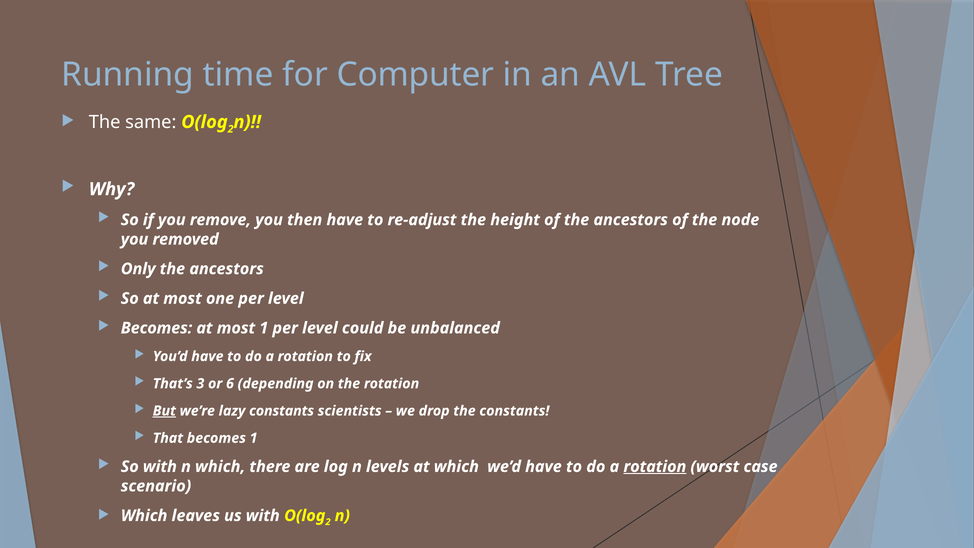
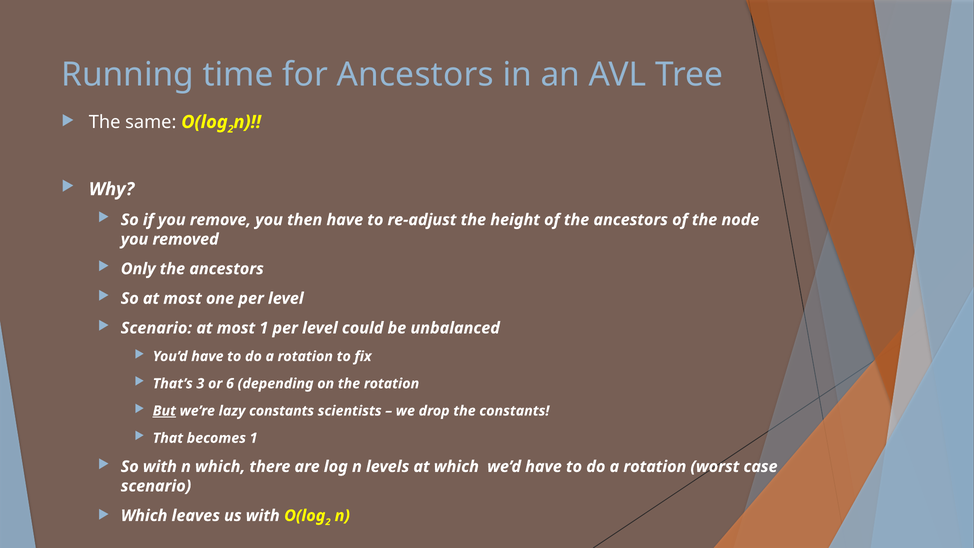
for Computer: Computer -> Ancestors (415, 75)
Becomes: Becomes -> Scenario (156, 328)
rotation underline: present -> none (655, 467)
